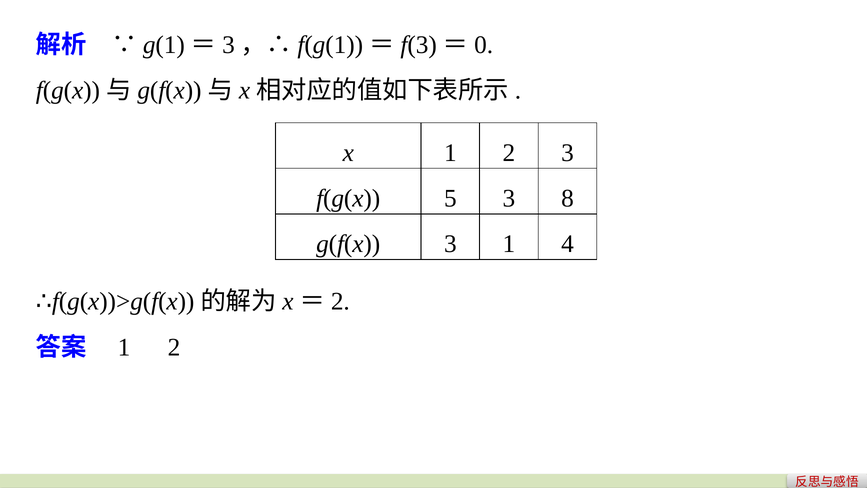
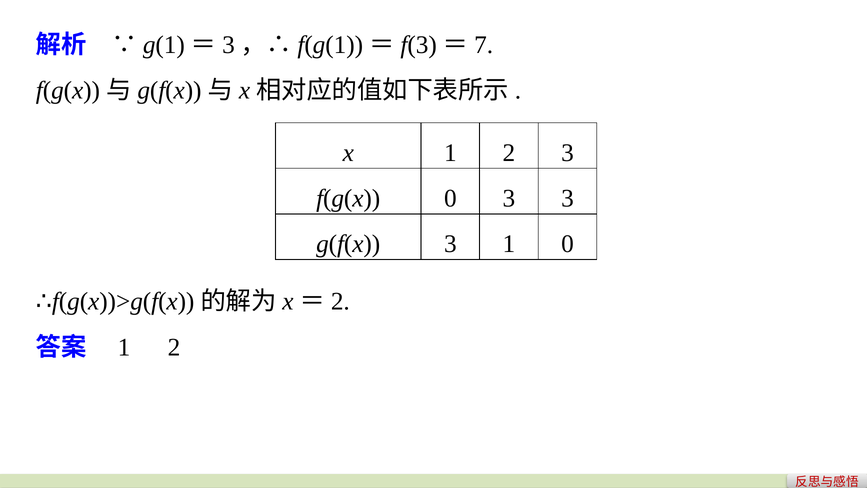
0: 0 -> 7 (484, 45)
f(g(x 5: 5 -> 0 (450, 198)
3 8: 8 -> 3 (568, 198)
1 4: 4 -> 0 (568, 244)
